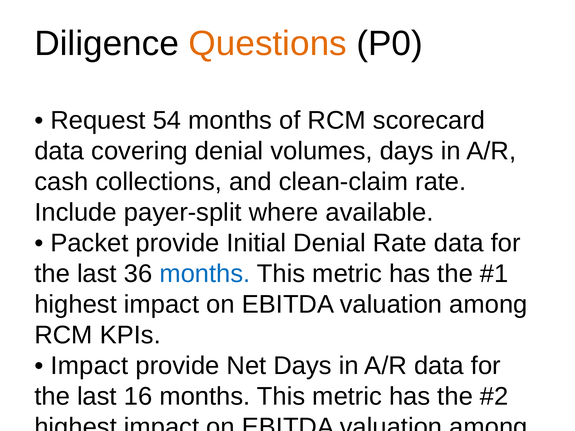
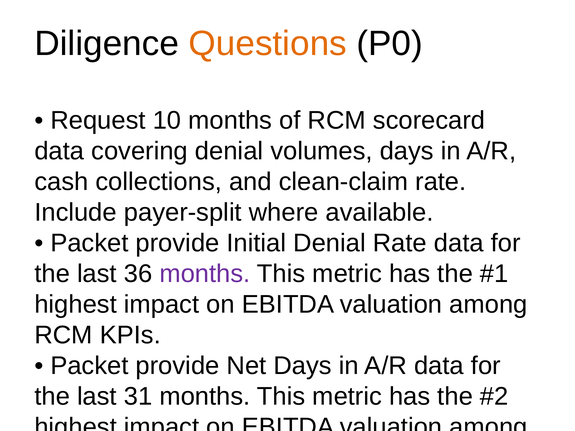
54: 54 -> 10 (167, 121)
months colour: blue -> purple (205, 274)
Impact: Impact -> Packet (89, 366)
16: 16 -> 31 (138, 397)
